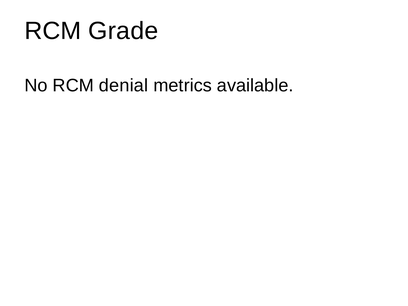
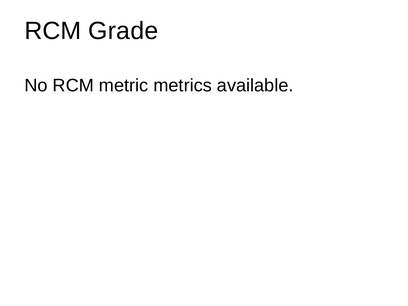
denial: denial -> metric (124, 86)
